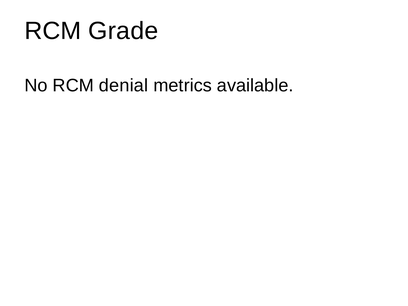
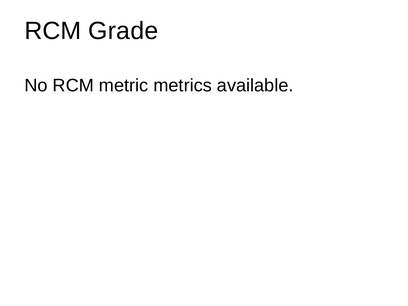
denial: denial -> metric (124, 86)
